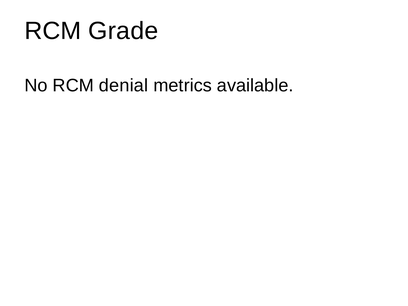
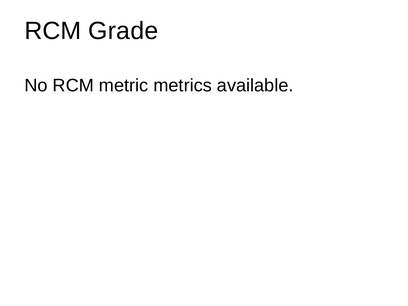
denial: denial -> metric (124, 86)
